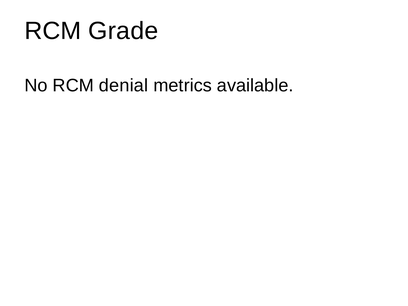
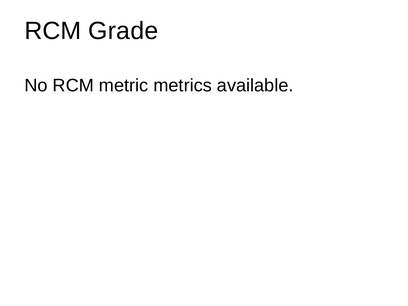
denial: denial -> metric (124, 86)
